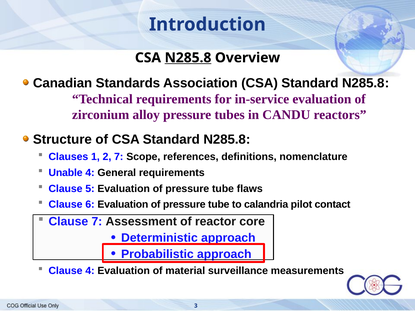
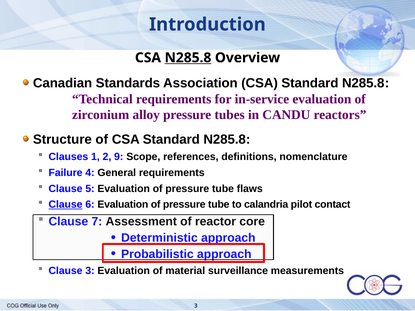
2 7: 7 -> 9 (119, 157)
Unable: Unable -> Failure (66, 173)
Clause underline: none -> present (66, 205)
Clause 4: 4 -> 3 (90, 271)
